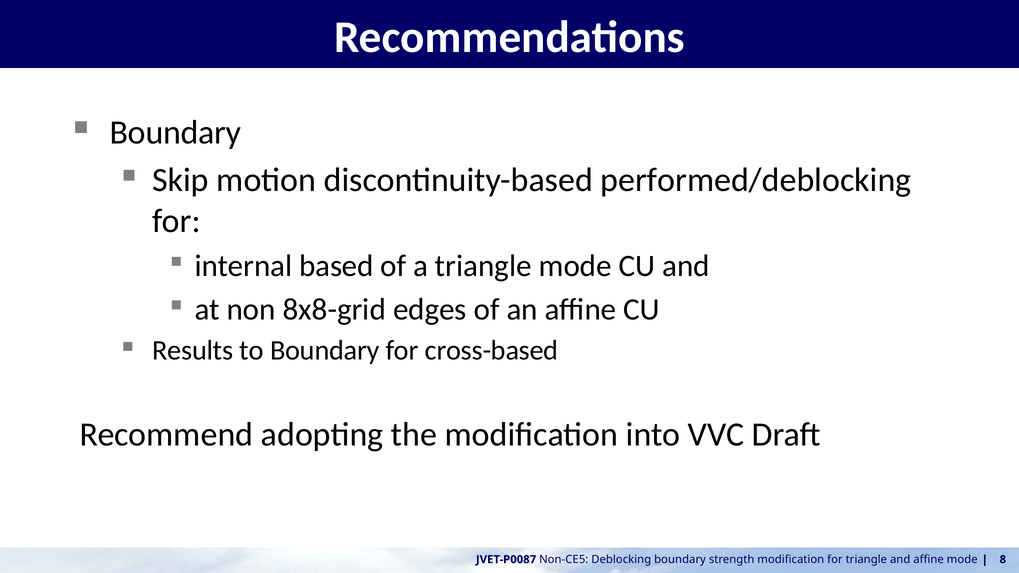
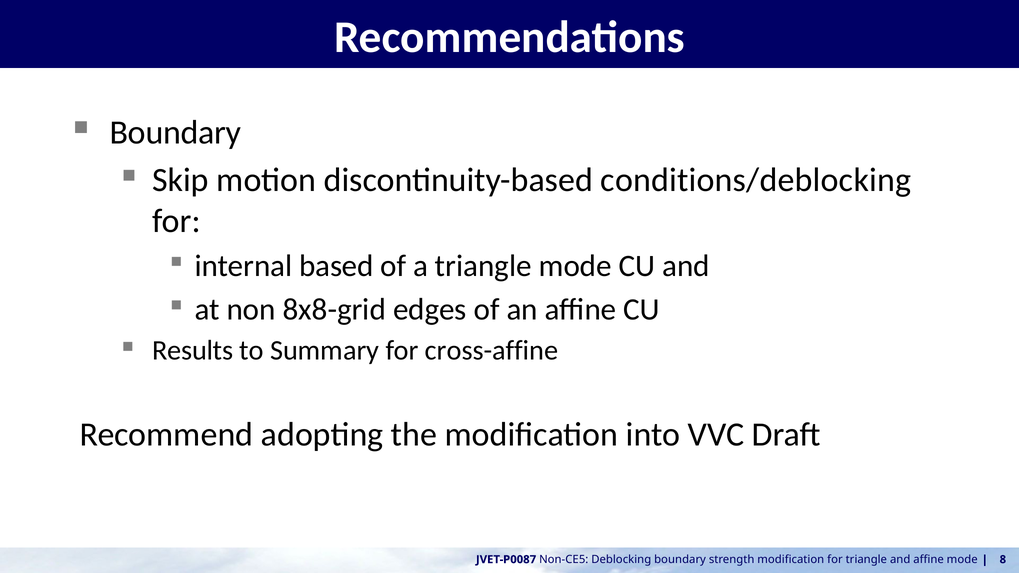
performed/deblocking: performed/deblocking -> conditions/deblocking (756, 180)
to Boundary: Boundary -> Summary (325, 351)
cross-based: cross-based -> cross-affine (492, 351)
